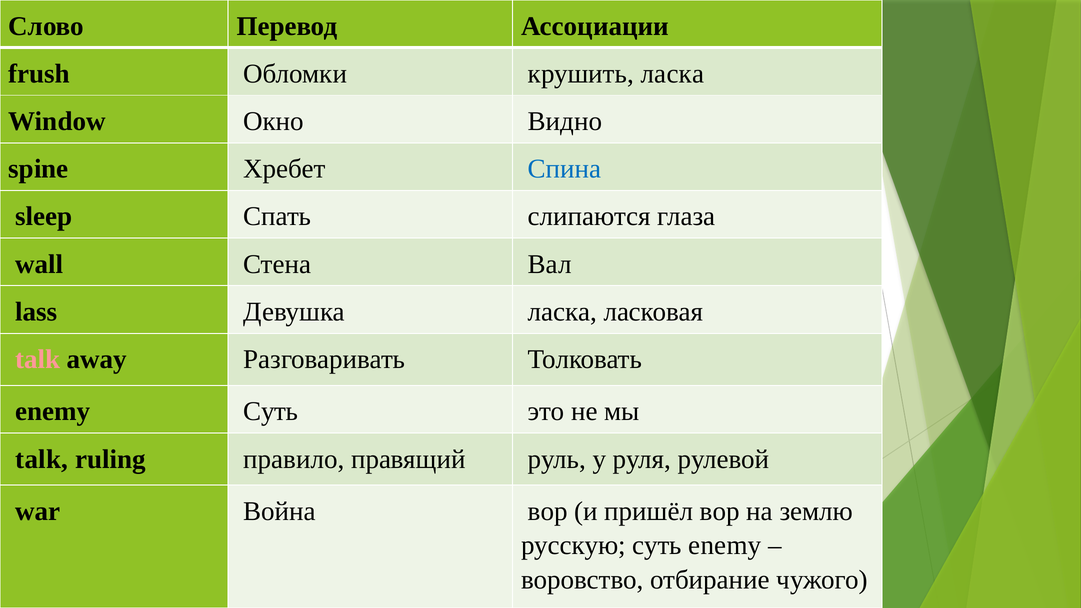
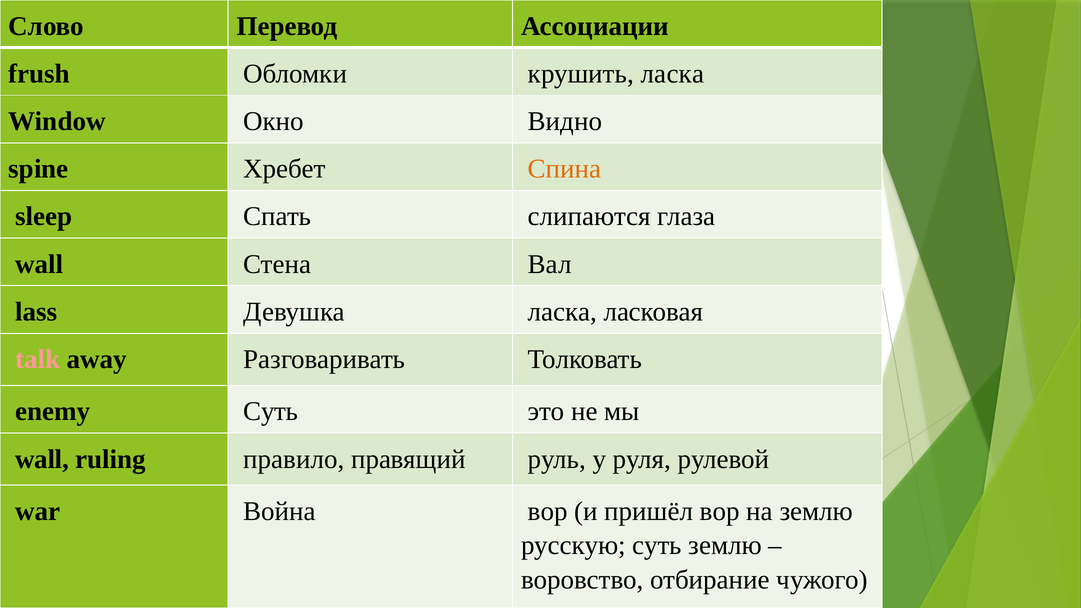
Спина colour: blue -> orange (565, 169)
talk: talk -> wall (42, 459)
суть enemy: enemy -> землю (725, 546)
